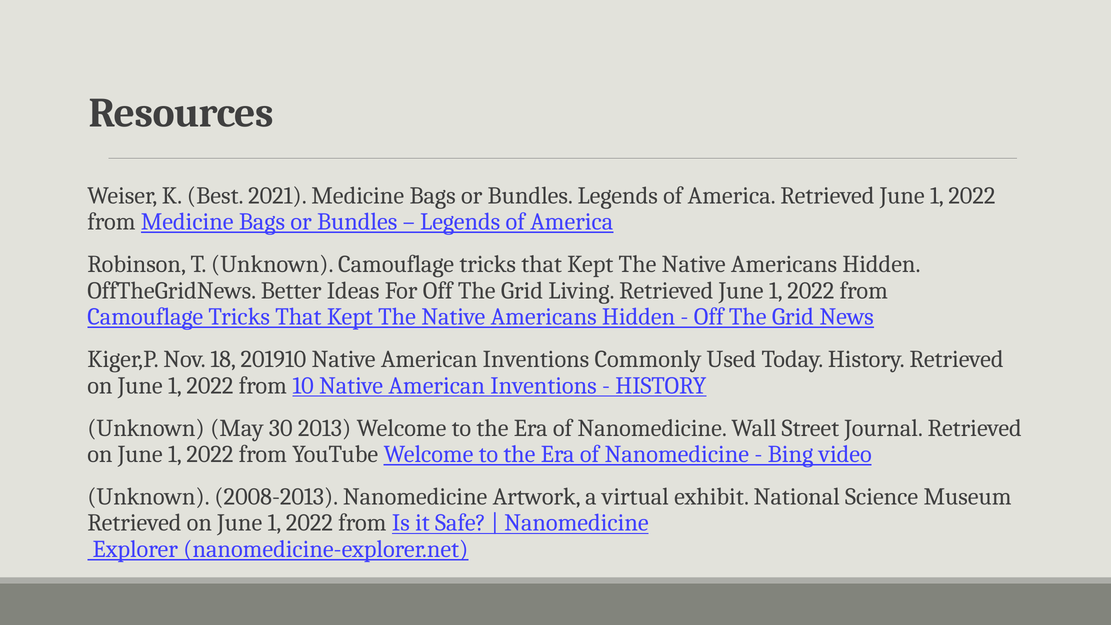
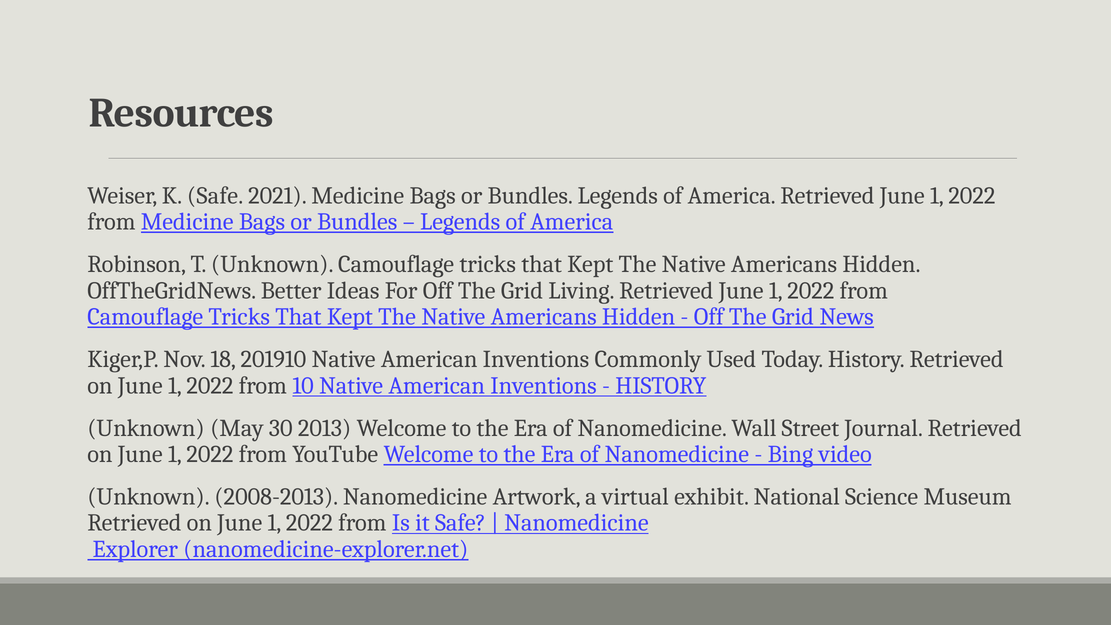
K Best: Best -> Safe (215, 196)
